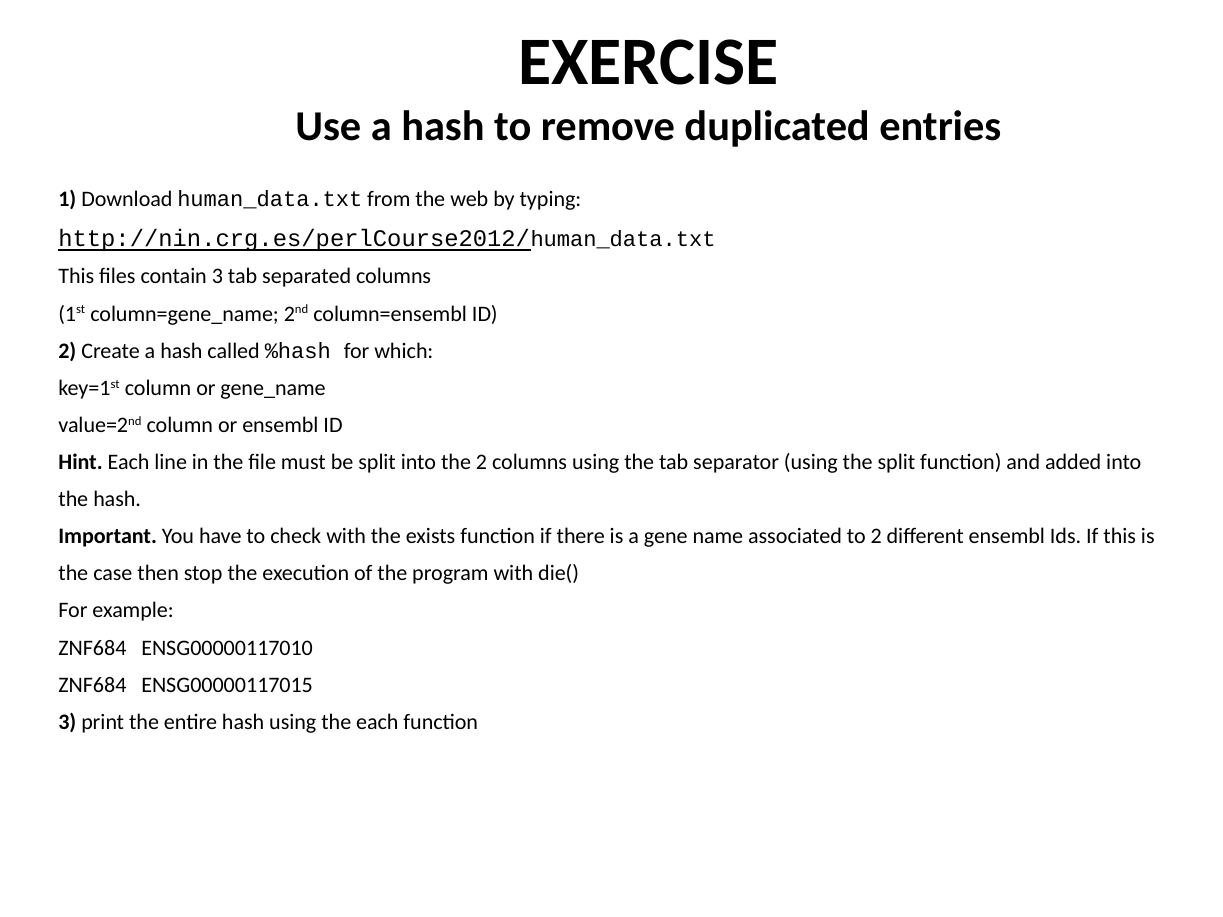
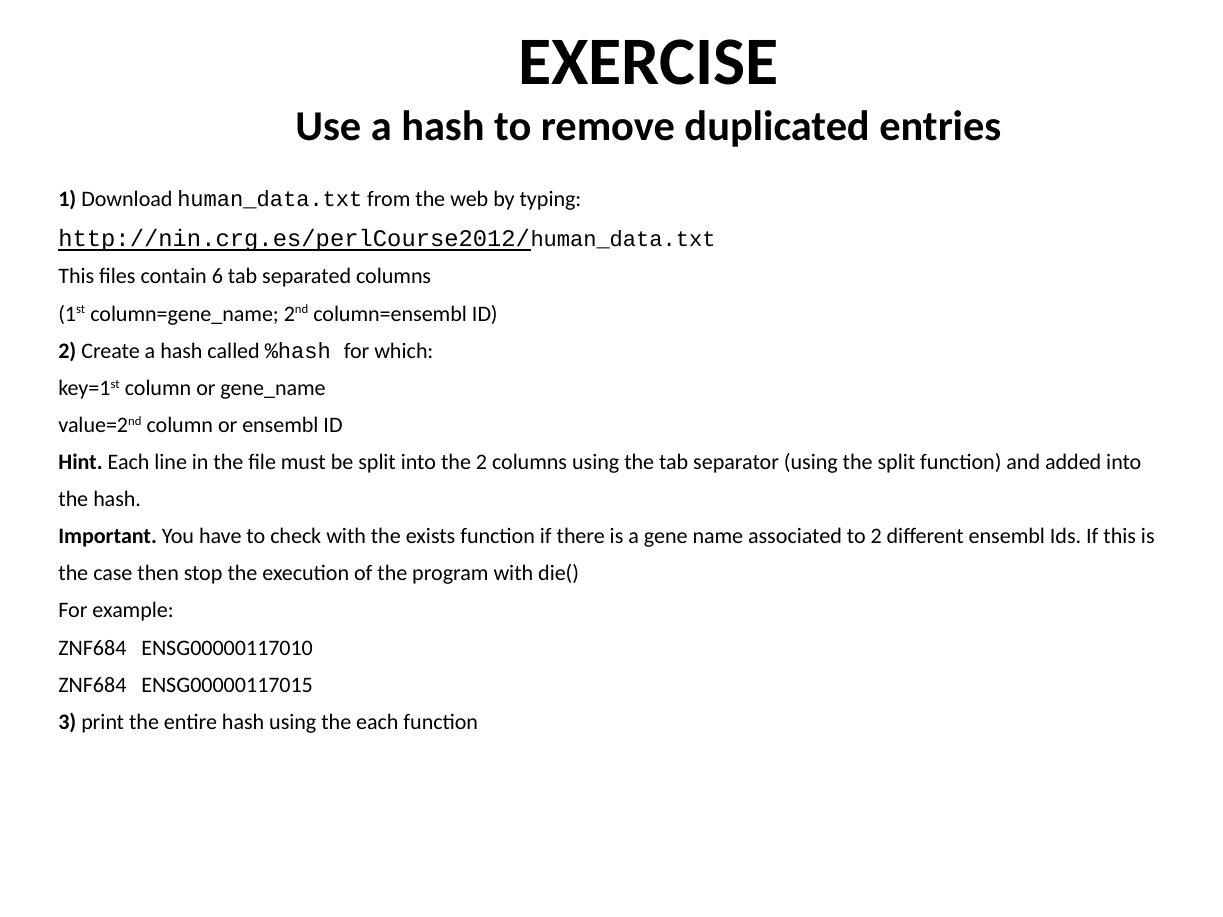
contain 3: 3 -> 6 (218, 277)
